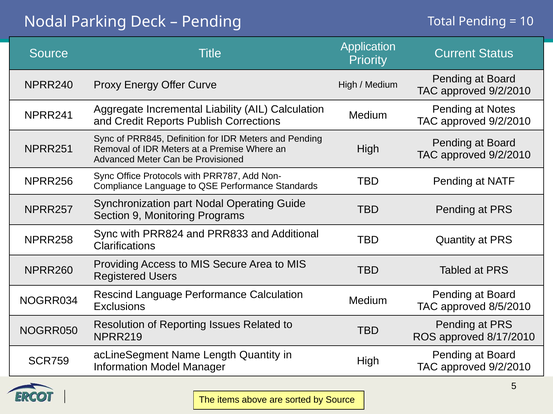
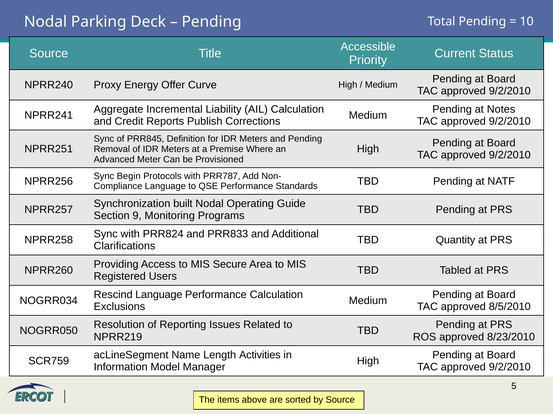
Application: Application -> Accessible (368, 47)
Office: Office -> Begin (129, 176)
part: part -> built (183, 204)
8/17/2010: 8/17/2010 -> 8/23/2010 (511, 337)
Length Quantity: Quantity -> Activities (260, 356)
